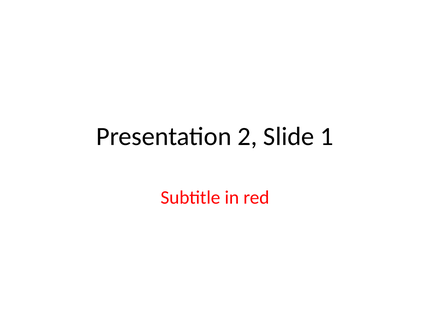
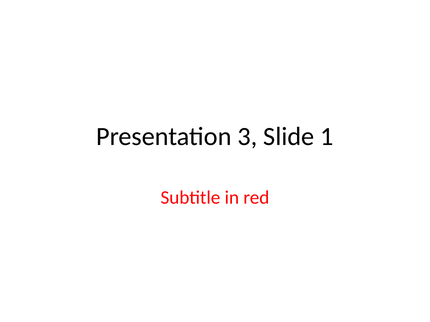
2: 2 -> 3 (247, 137)
